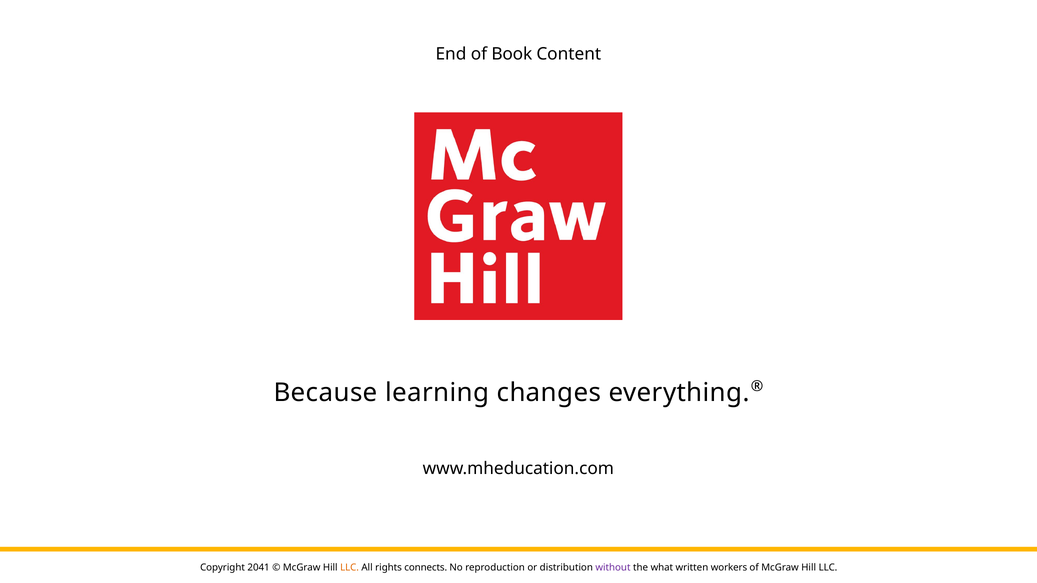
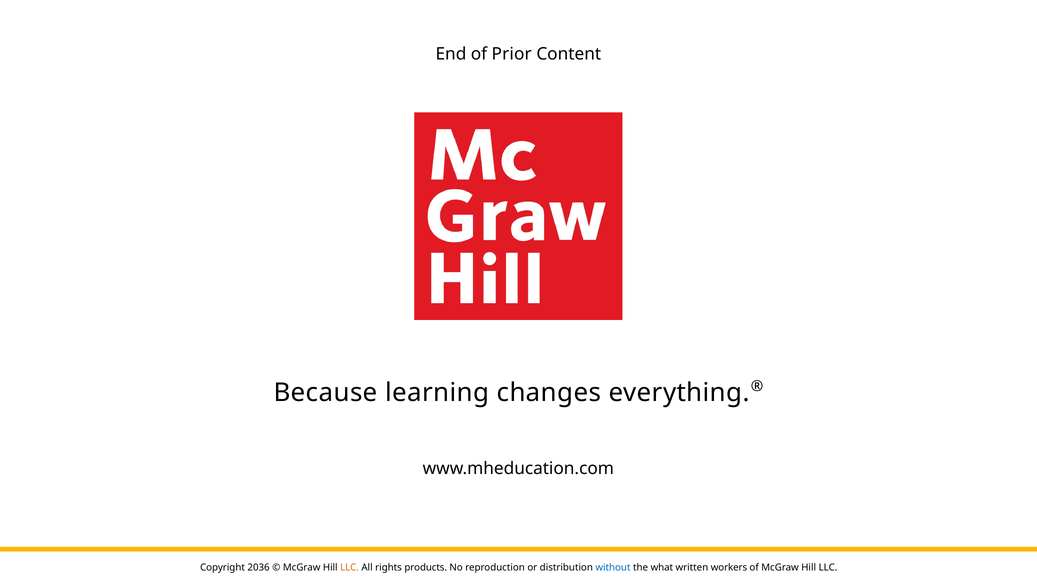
Book: Book -> Prior (512, 54)
2041: 2041 -> 2036 (259, 568)
connects: connects -> products (426, 568)
without colour: purple -> blue (613, 568)
